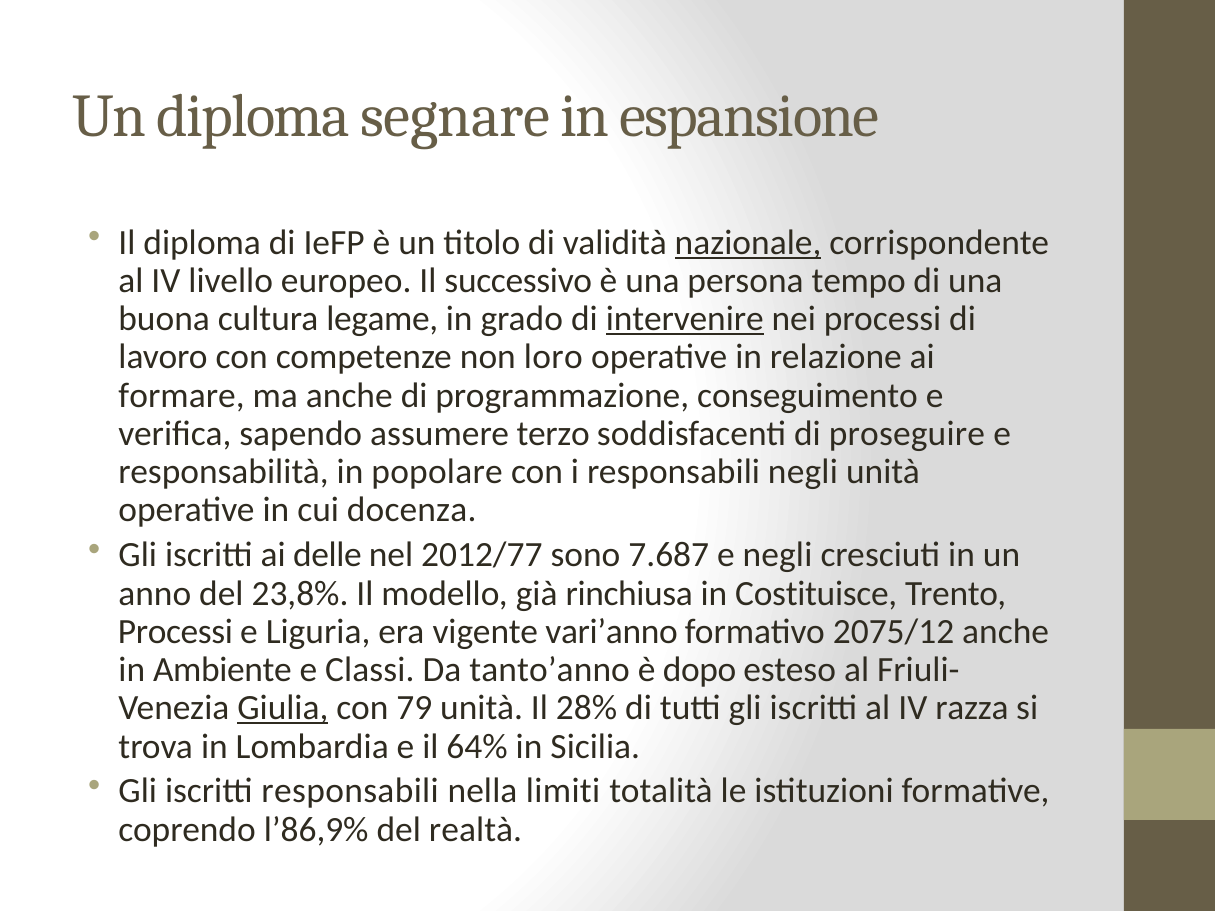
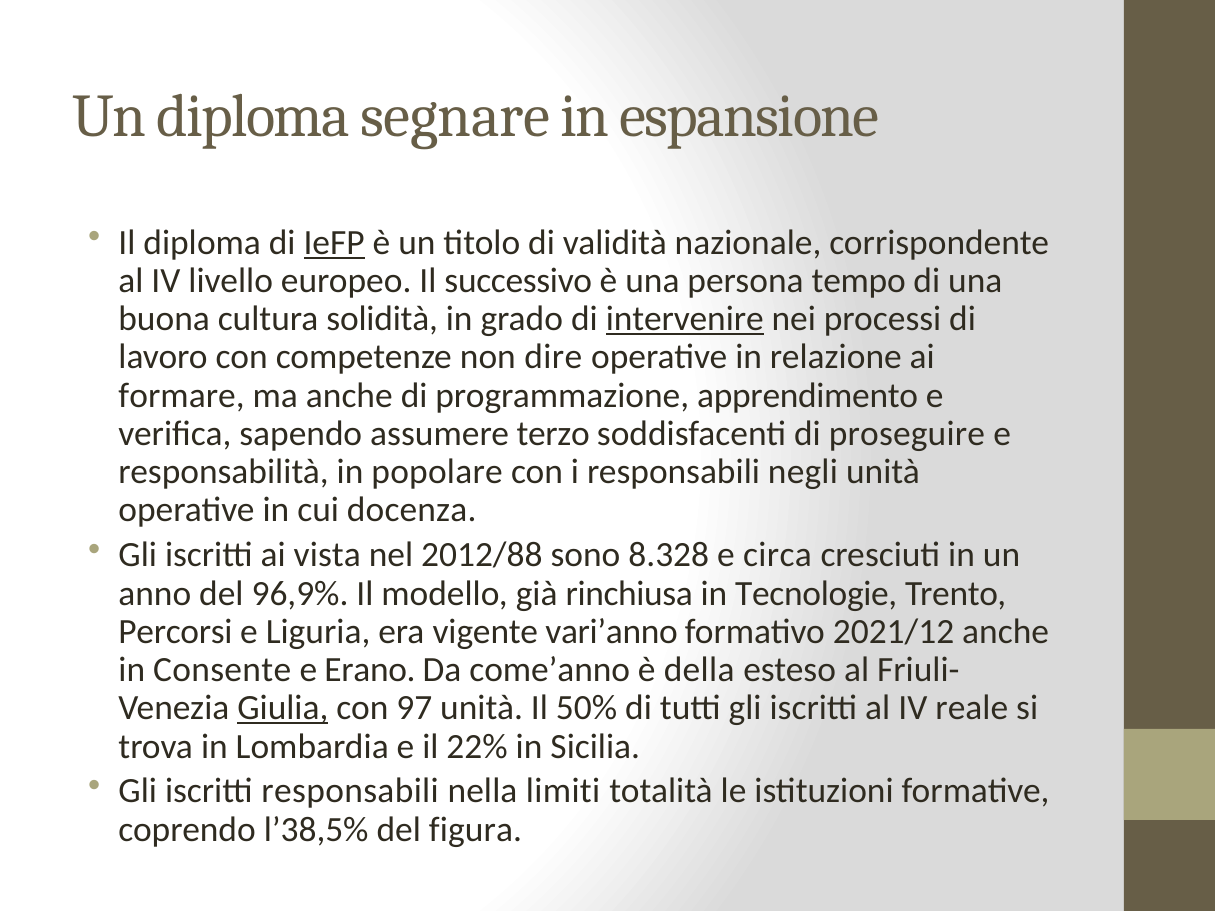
IeFP underline: none -> present (334, 242)
nazionale underline: present -> none (748, 242)
legame: legame -> solidità (382, 319)
loro: loro -> dire (553, 357)
conseguimento: conseguimento -> apprendimento (808, 396)
delle: delle -> vista (327, 555)
2012/77: 2012/77 -> 2012/88 (482, 555)
7.687: 7.687 -> 8.328 (669, 555)
e negli: negli -> circa (777, 555)
23,8%: 23,8% -> 96,9% (300, 594)
Costituisce: Costituisce -> Tecnologie (816, 594)
Processi: Processi -> Percorsi (175, 632)
2075/12: 2075/12 -> 2021/12 (894, 632)
Ambiente: Ambiente -> Consente (222, 670)
Classi: Classi -> Erano (370, 670)
tanto’anno: tanto’anno -> come’anno (550, 670)
dopo: dopo -> della (699, 670)
79: 79 -> 97 (414, 708)
28%: 28% -> 50% (587, 708)
razza: razza -> reale (972, 708)
64%: 64% -> 22% (477, 747)
l’86,9%: l’86,9% -> l’38,5% (316, 830)
realtà: realtà -> figura (476, 830)
